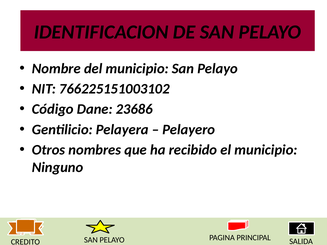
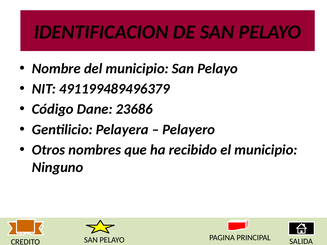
766225151003102: 766225151003102 -> 491199489496379 (114, 89)
